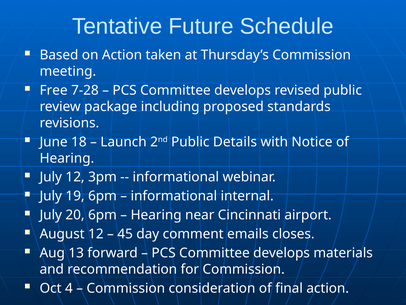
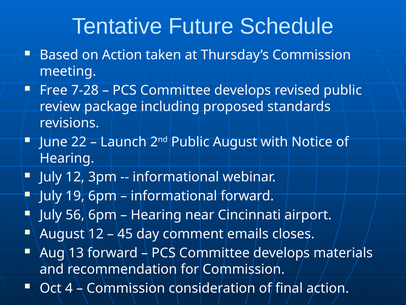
18: 18 -> 22 (79, 142)
Public Details: Details -> August (235, 142)
informational internal: internal -> forward (247, 196)
20: 20 -> 56 (75, 215)
